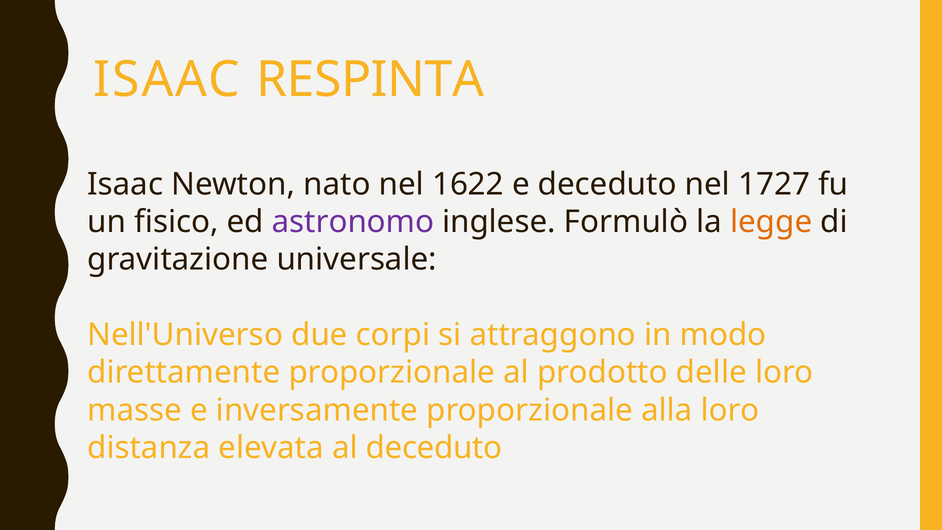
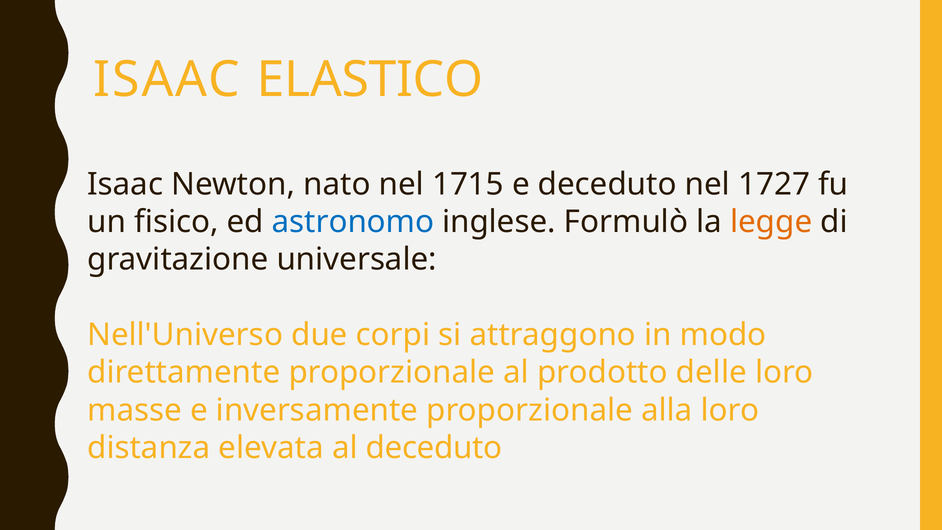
RESPINTA: RESPINTA -> ELASTICO (370, 80)
1622: 1622 -> 1715 (468, 184)
astronomo colour: purple -> blue (353, 222)
